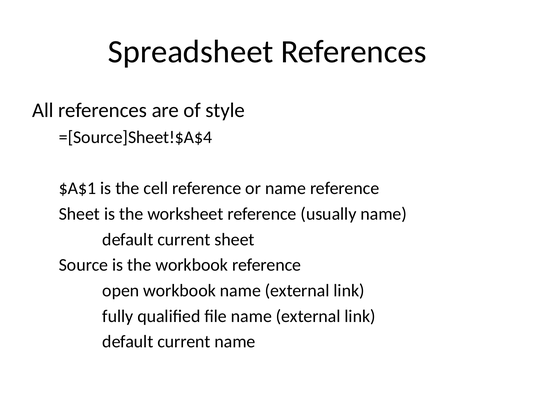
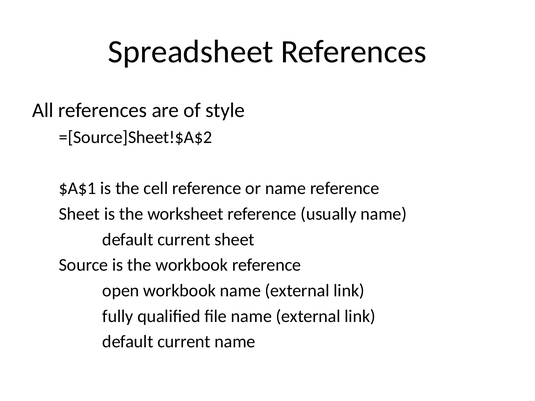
=[Source]Sheet!$A$4: =[Source]Sheet!$A$4 -> =[Source]Sheet!$A$2 (136, 137)
